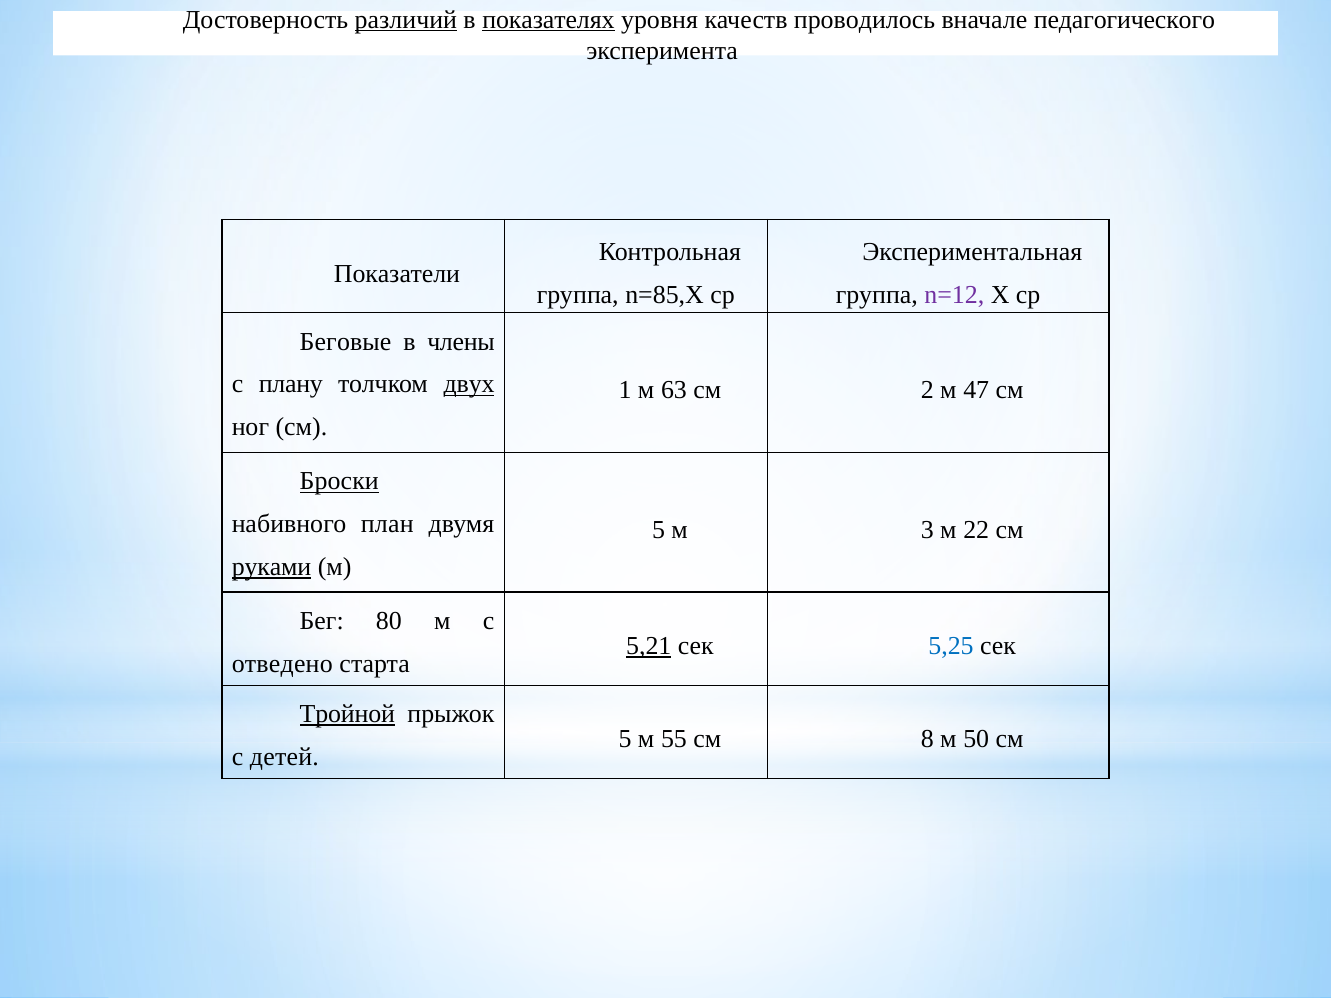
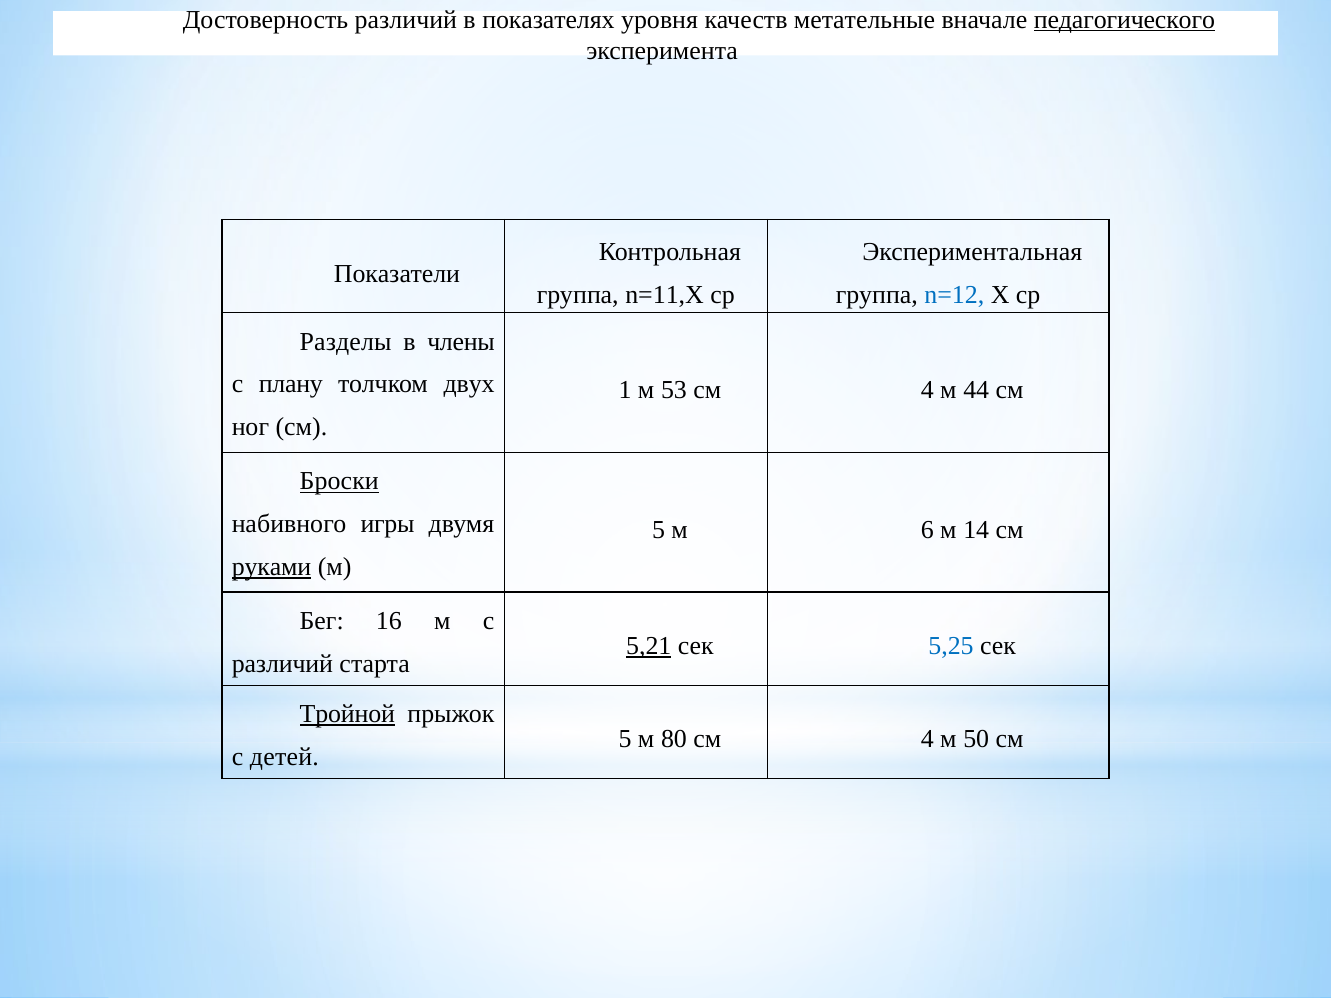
различий underline: present -> none (406, 19)
показателях underline: present -> none (548, 19)
проводилось: проводилось -> метательные (864, 19)
педагогического underline: none -> present (1124, 19)
n=85,Х: n=85,Х -> n=11,Х (665, 295)
n=12 colour: purple -> blue (954, 295)
Беговые: Беговые -> Разделы (346, 342)
двух underline: present -> none (469, 385)
63: 63 -> 53 (674, 390)
2: 2 -> 4 (927, 390)
47: 47 -> 44 (976, 390)
план: план -> игры (388, 524)
3: 3 -> 6 (927, 530)
22: 22 -> 14 (976, 530)
80: 80 -> 16 (389, 621)
отведено: отведено -> различий (282, 664)
55: 55 -> 80 (674, 739)
8: 8 -> 4 (927, 739)
